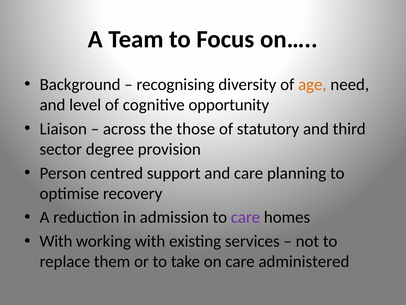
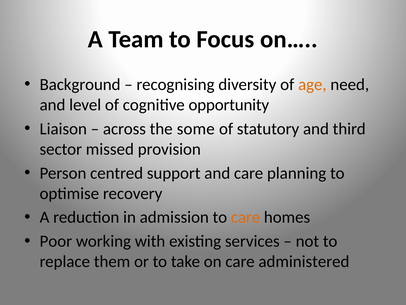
those: those -> some (196, 129)
degree: degree -> missed (110, 149)
care colour: purple -> orange (246, 217)
With: With -> Poor (56, 241)
